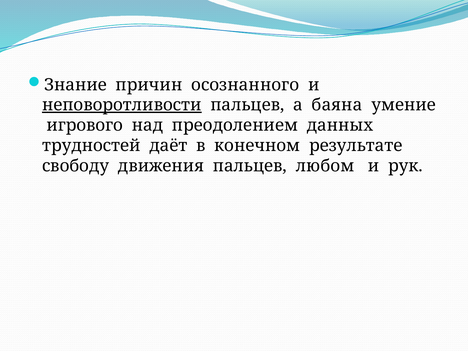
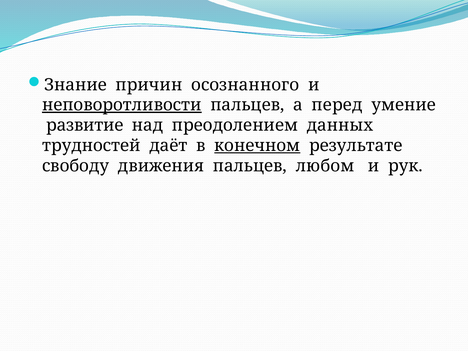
баяна: баяна -> перед (337, 105)
игрового: игрового -> развитие (85, 125)
конечном underline: none -> present (257, 146)
